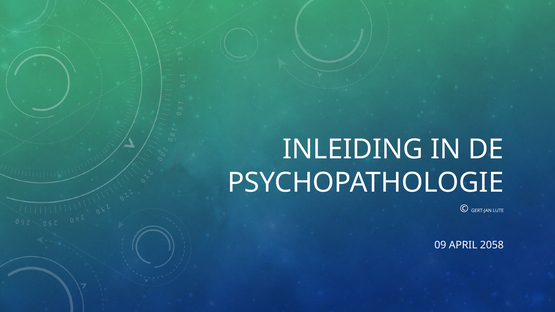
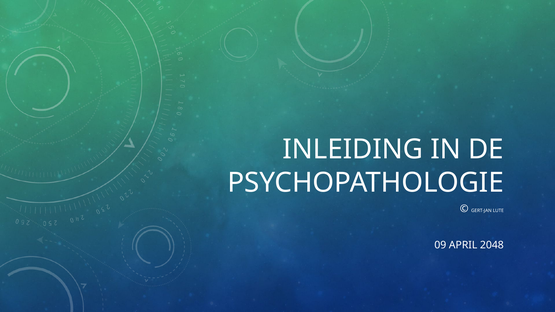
2058: 2058 -> 2048 (492, 245)
